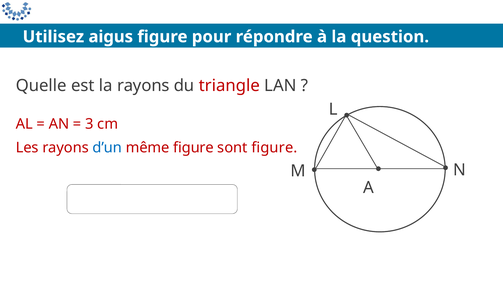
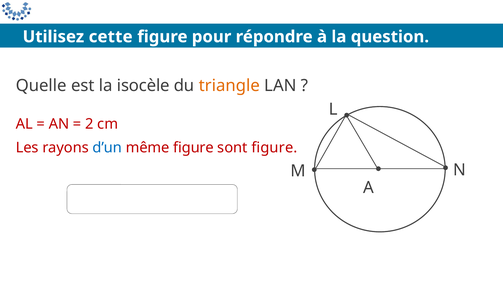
aigus: aigus -> cette (111, 37)
la rayons: rayons -> isocèle (143, 85)
triangle colour: red -> orange (229, 85)
3: 3 -> 2 (89, 124)
